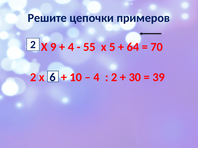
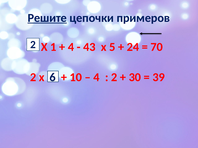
Решите underline: none -> present (47, 18)
9: 9 -> 1 (53, 47)
55: 55 -> 43 (89, 47)
64: 64 -> 24 (133, 47)
